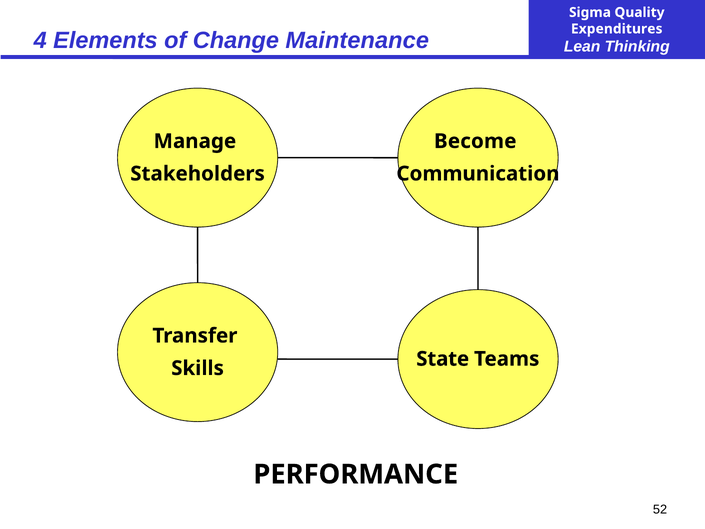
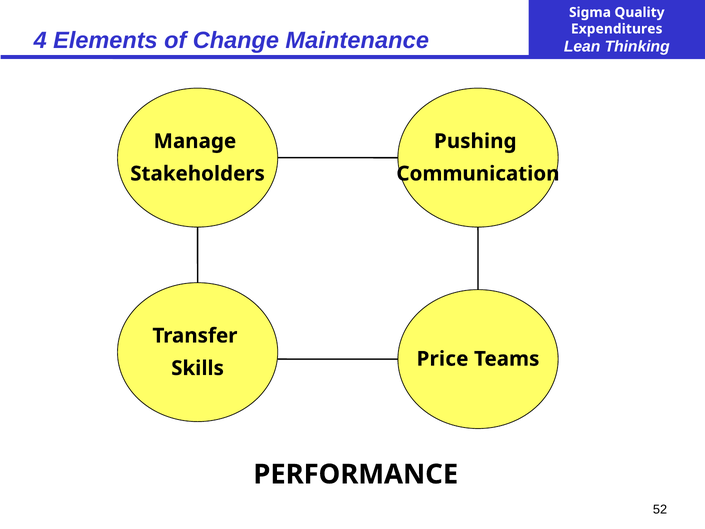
Become: Become -> Pushing (475, 141)
State: State -> Price (442, 359)
